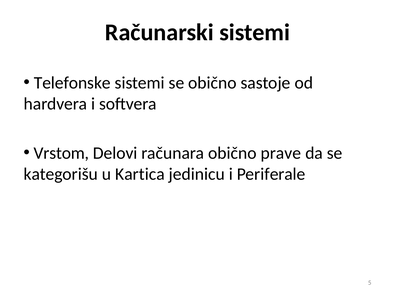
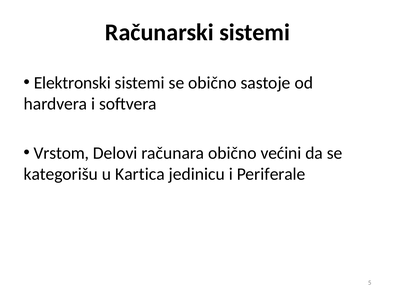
Telefonske: Telefonske -> Elektronski (72, 83)
prave: prave -> većini (281, 153)
